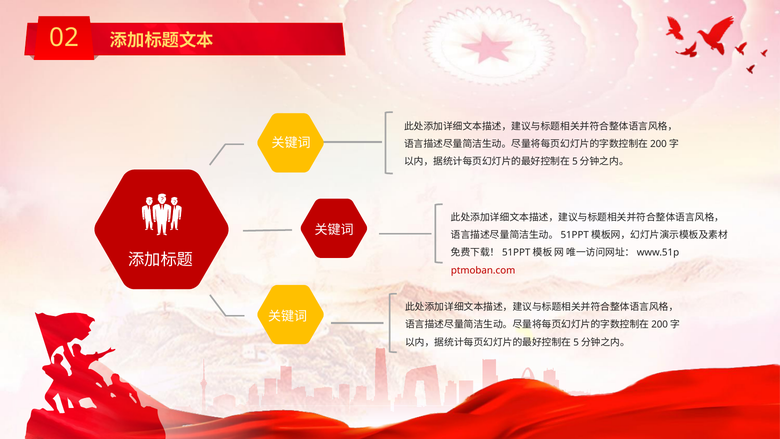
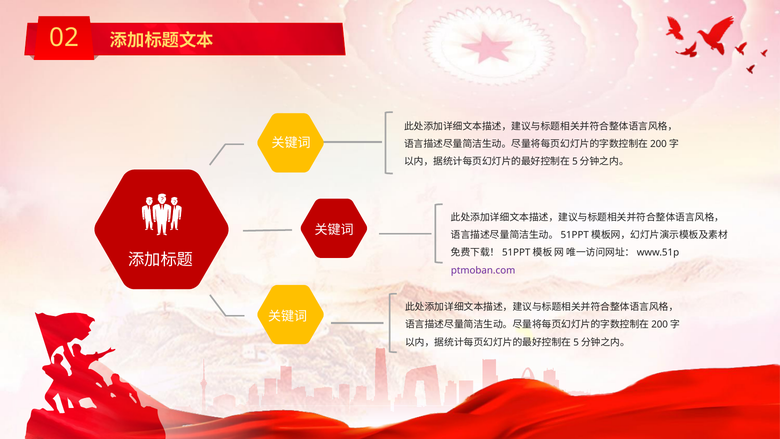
ptmoban.com colour: red -> purple (483, 270)
